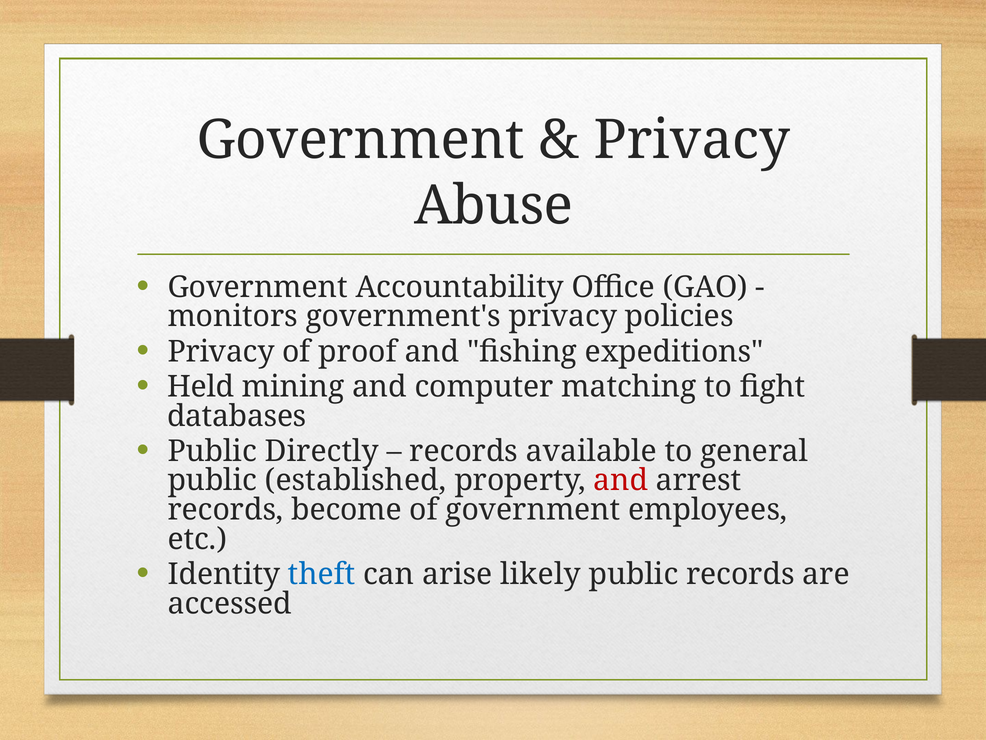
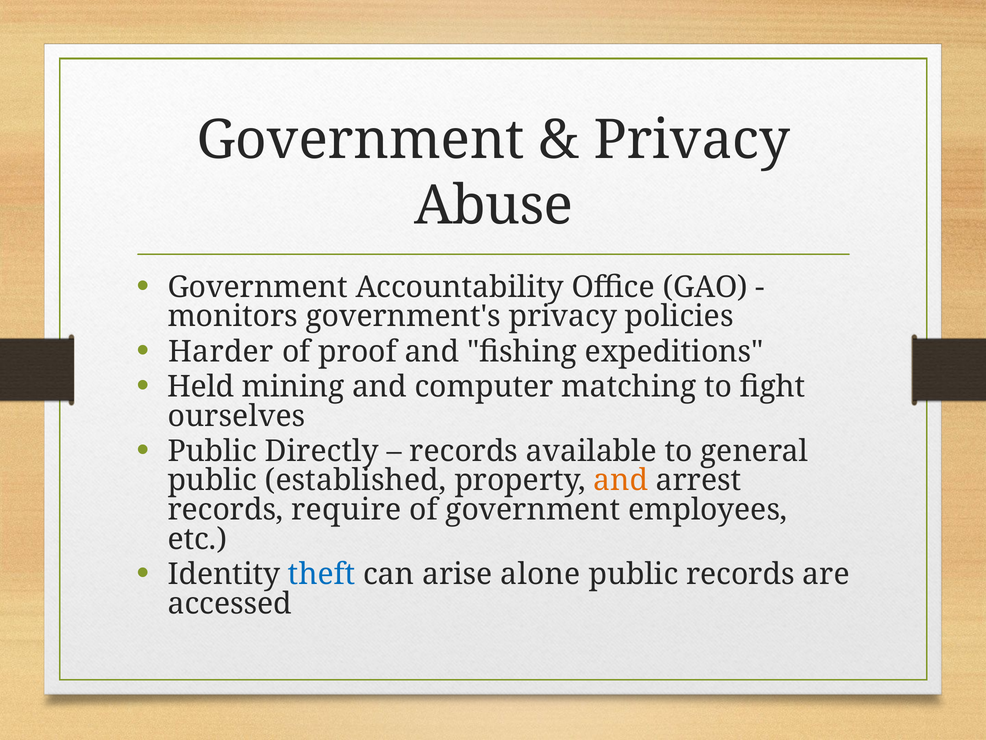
Privacy: Privacy -> Harder (221, 351)
databases: databases -> ourselves (237, 416)
and colour: red -> orange (621, 480)
become: become -> require (346, 509)
likely: likely -> alone (540, 574)
